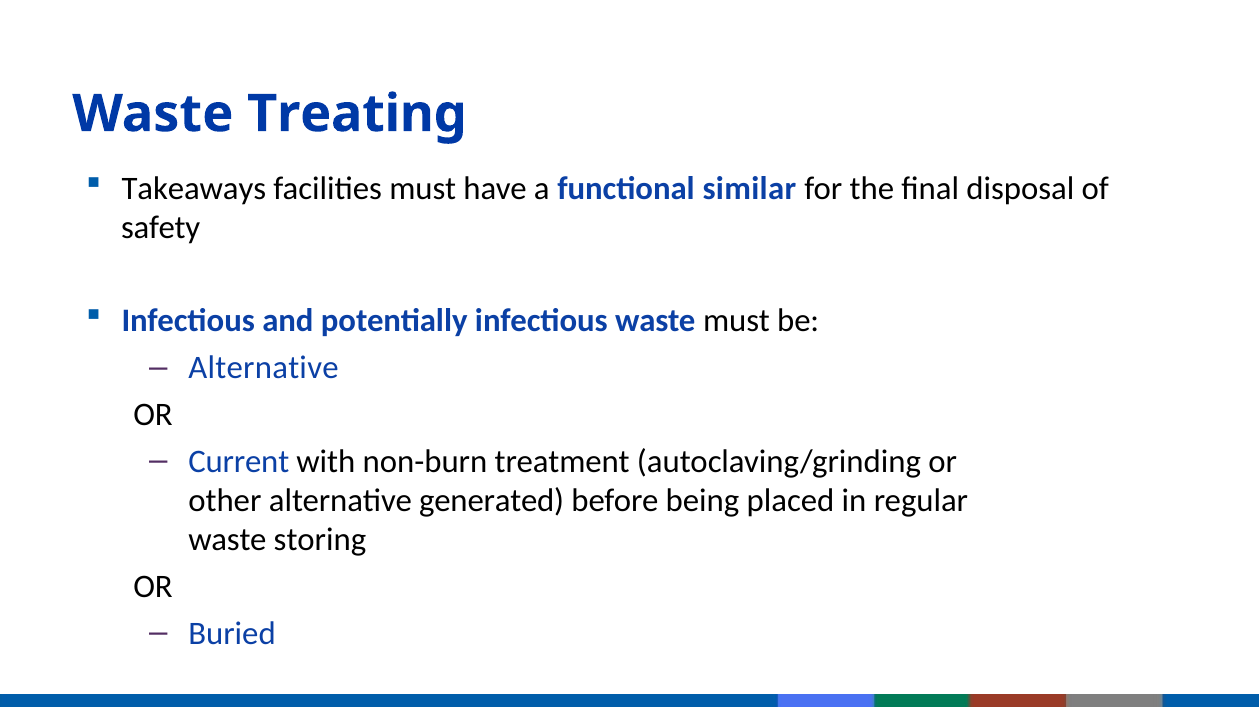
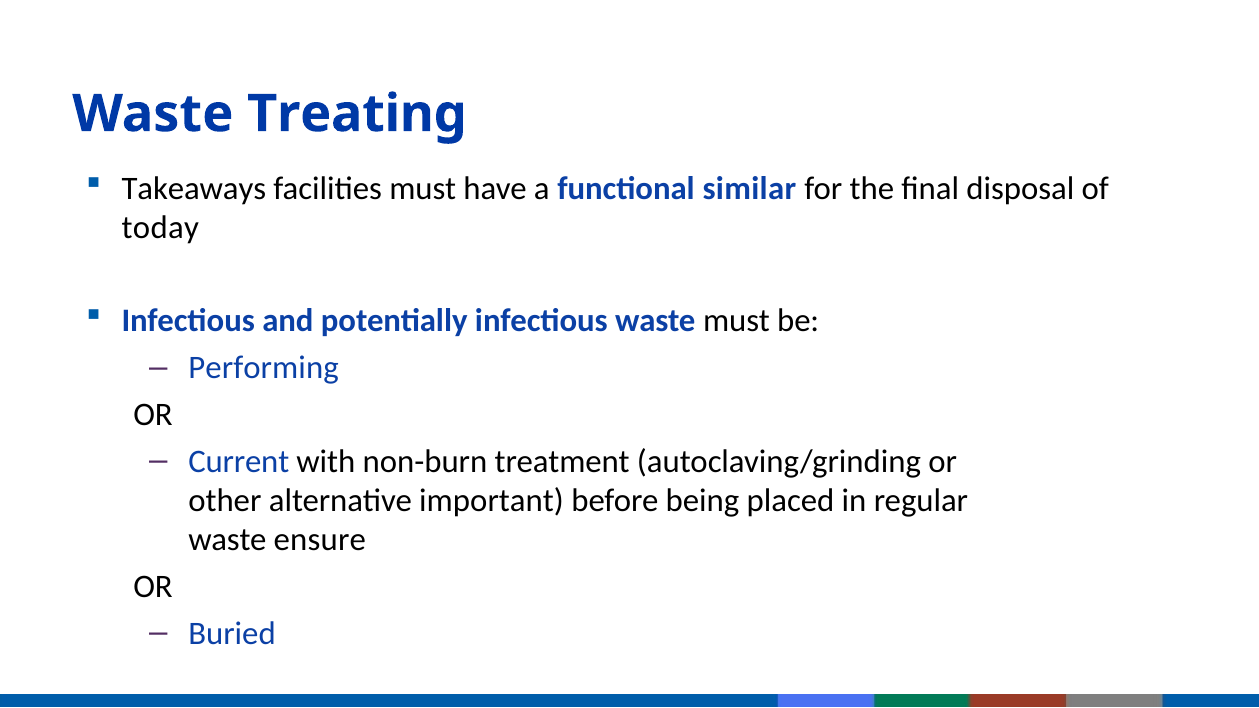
safety: safety -> today (160, 228)
Alternative: Alternative -> Performing (264, 368)
generated: generated -> important (492, 501)
storing: storing -> ensure (320, 540)
